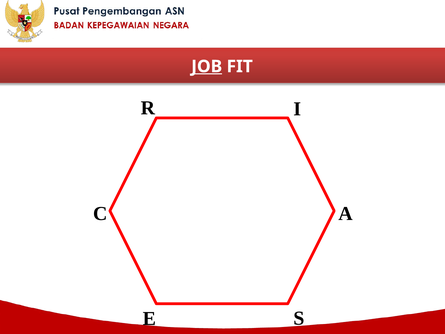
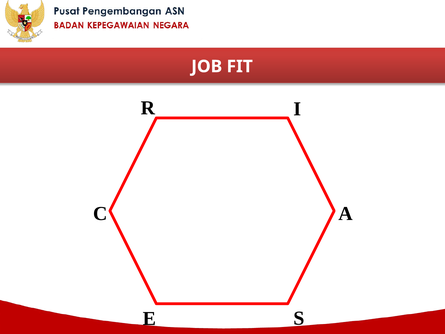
JOB underline: present -> none (207, 66)
